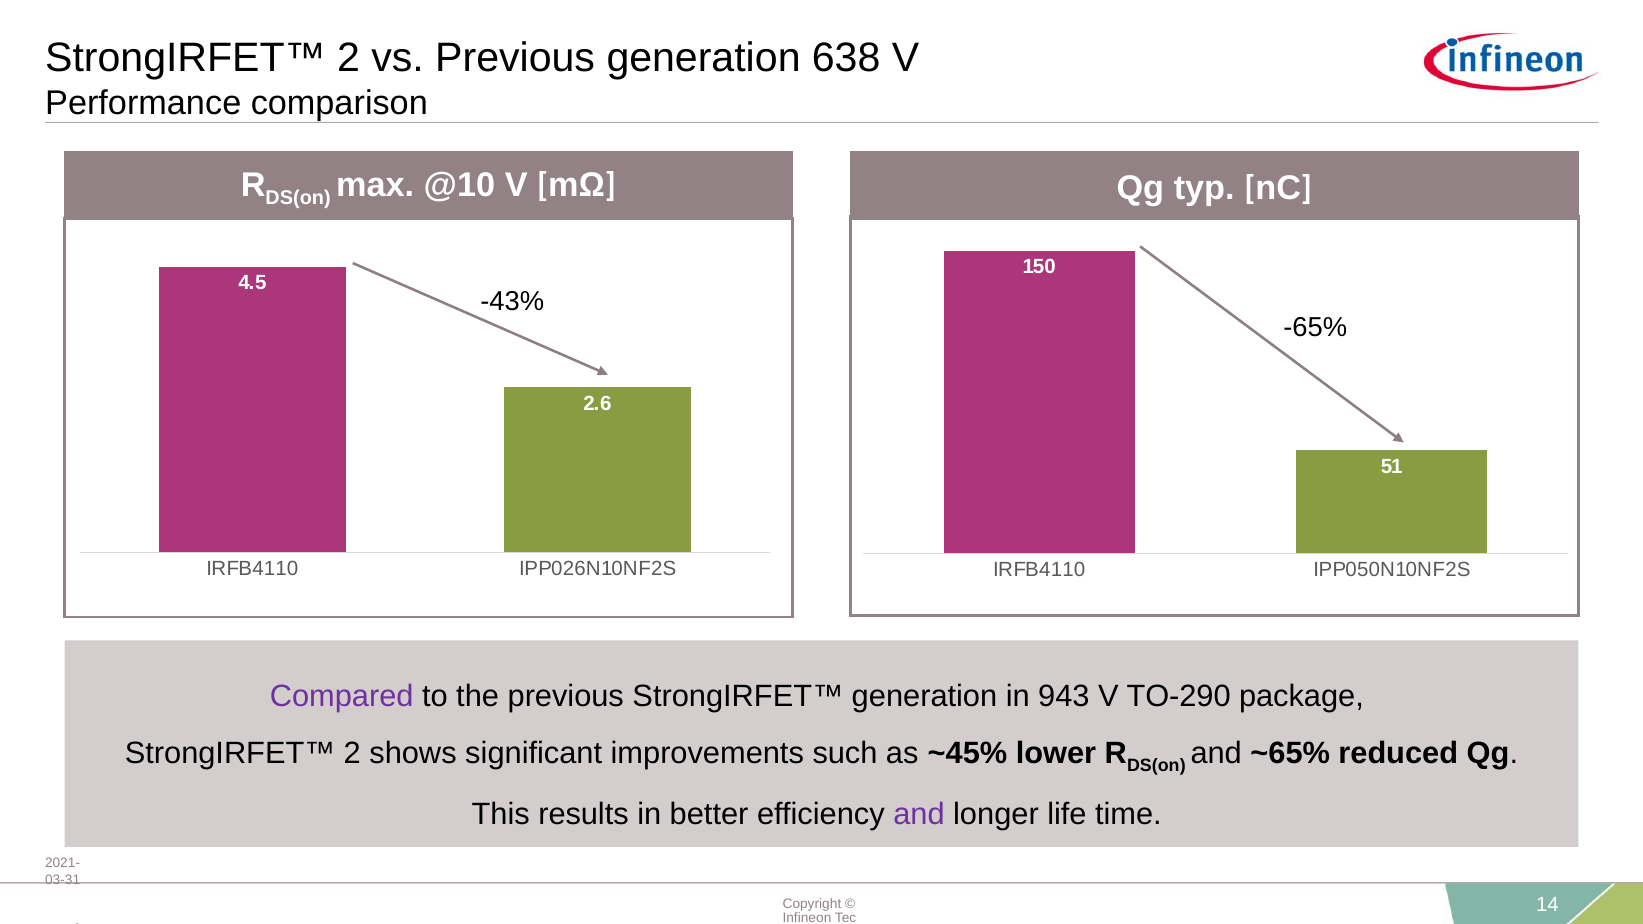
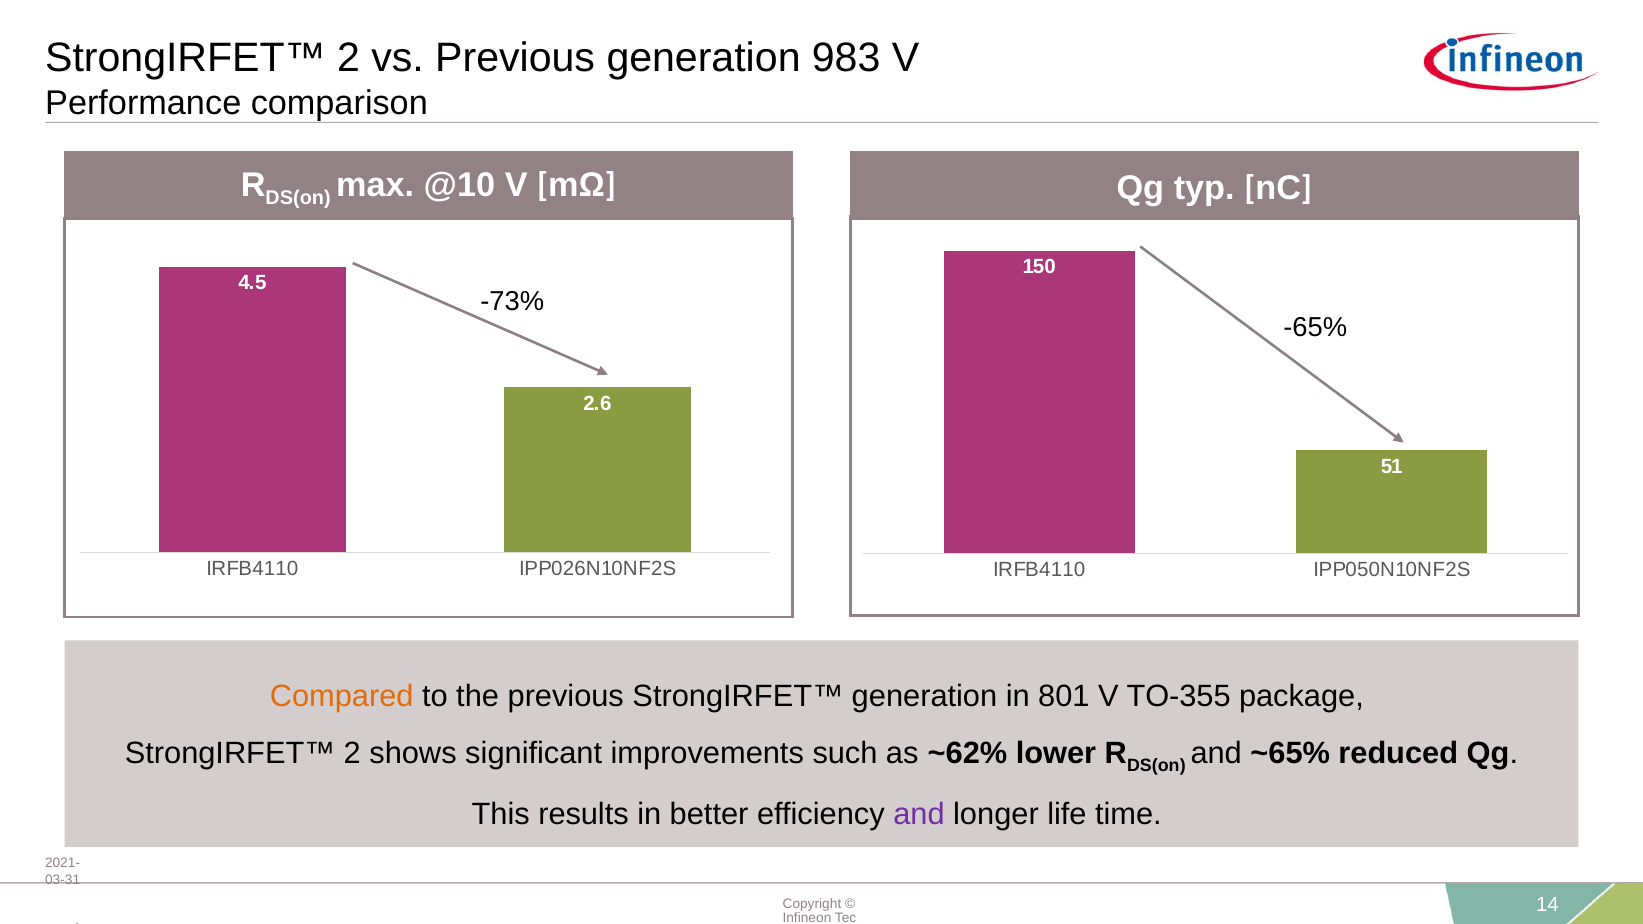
638: 638 -> 983 (846, 58)
-43%: -43% -> -73% (512, 302)
Compared colour: purple -> orange (342, 696)
943: 943 -> 801 (1064, 696)
TO-290: TO-290 -> TO-355 (1179, 696)
~45%: ~45% -> ~62% (967, 754)
